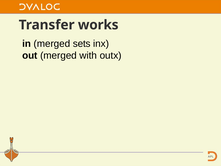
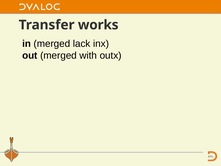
sets: sets -> lack (82, 44)
